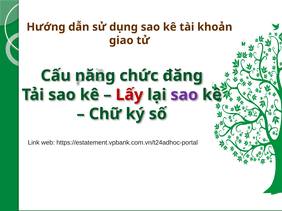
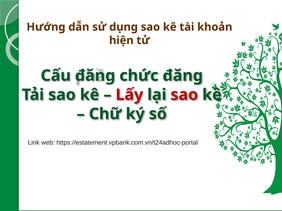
giao: giao -> hiện (121, 40)
năng: năng -> đăng (95, 76)
sao colour: purple -> red (184, 95)
